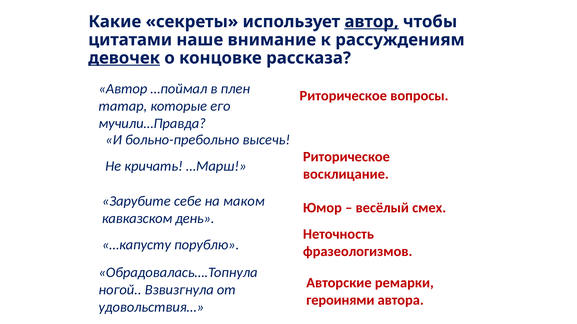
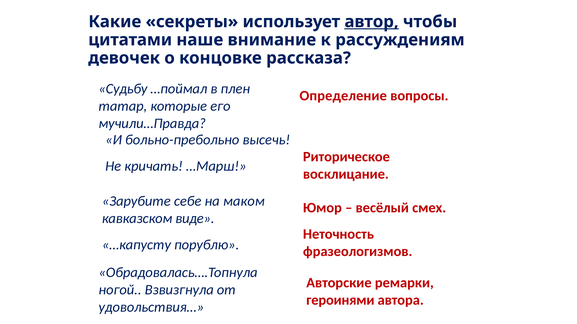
девочек underline: present -> none (124, 58)
Автор: Автор -> Судьбу (123, 89)
Риторическое: Риторическое -> Определение (343, 96)
день: день -> виде (195, 219)
